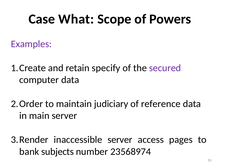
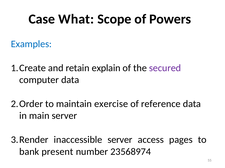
Examples colour: purple -> blue (31, 44)
specify: specify -> explain (106, 68)
judiciary: judiciary -> exercise (111, 104)
subjects: subjects -> present (57, 152)
